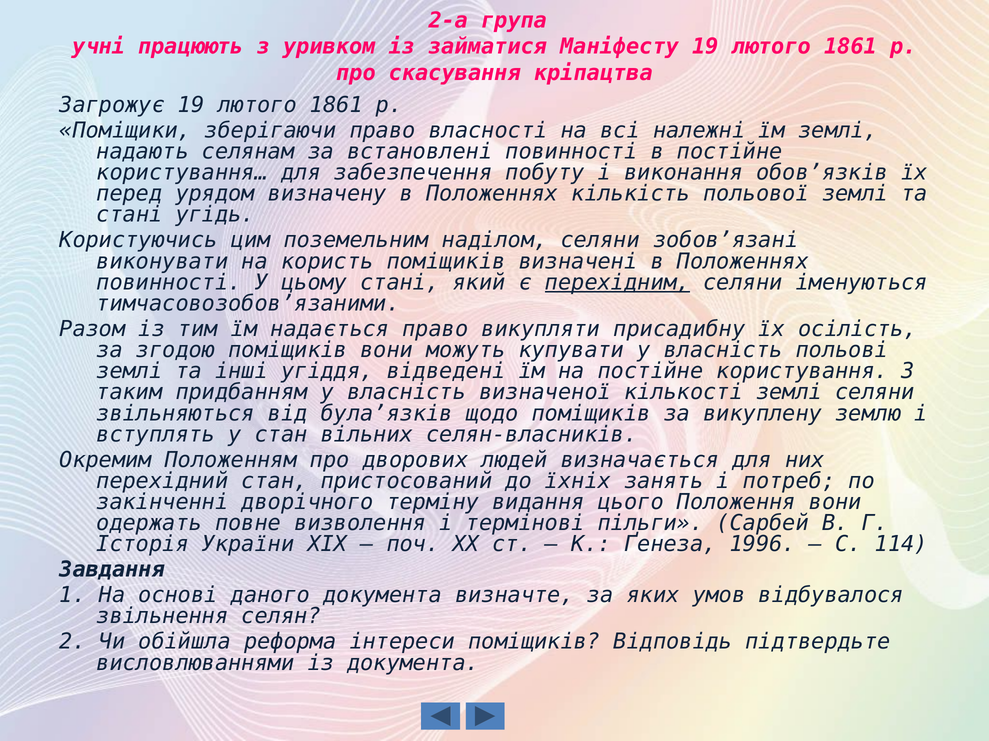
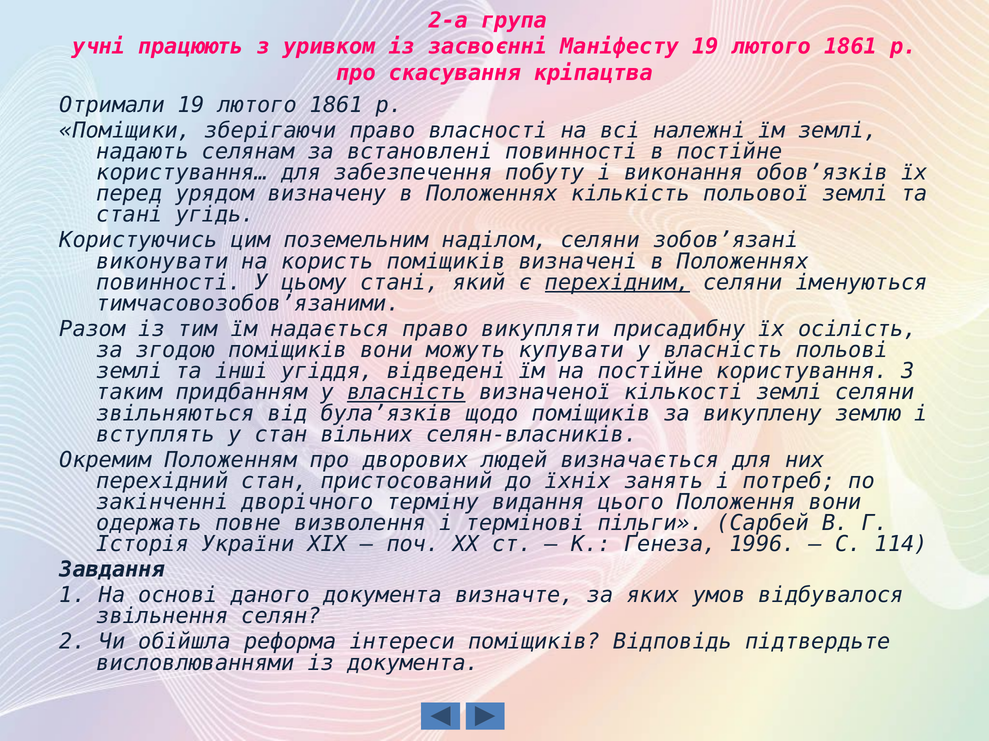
займатися: займатися -> засвоєнні (488, 47)
Загрожує: Загрожує -> Отримали (112, 105)
власність underline: none -> present (406, 393)
